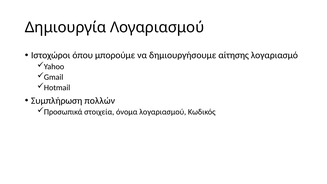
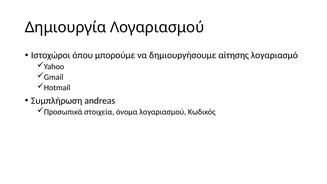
πολλών: πολλών -> andreas (100, 101)
